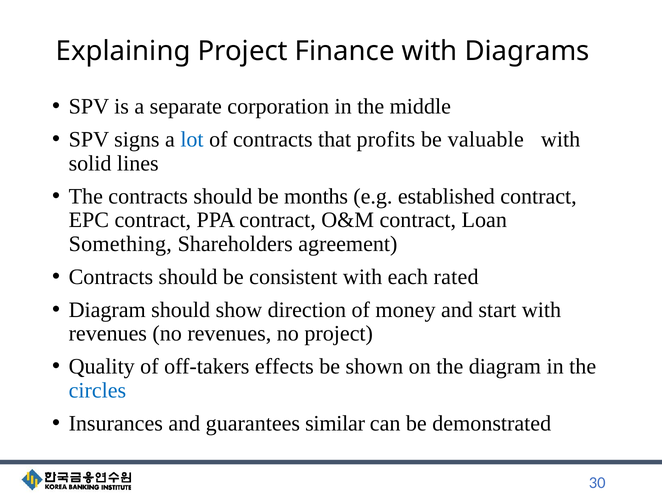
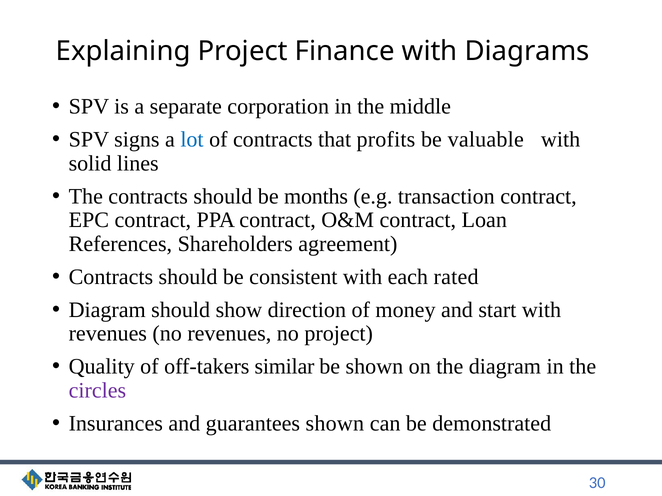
established: established -> transaction (446, 196)
Something: Something -> References (120, 244)
effects: effects -> similar (284, 367)
circles colour: blue -> purple (97, 391)
guarantees similar: similar -> shown (335, 424)
